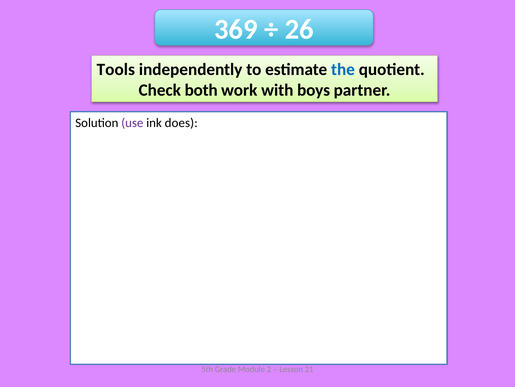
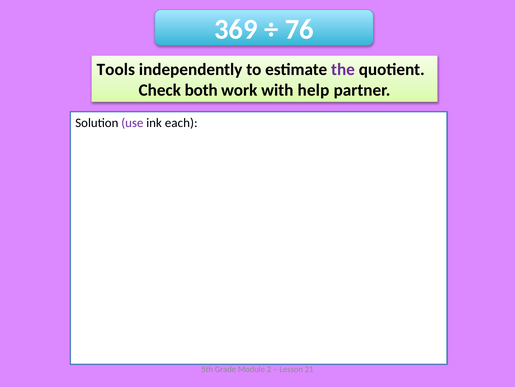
26: 26 -> 76 (299, 29)
the colour: blue -> purple (343, 69)
boys: boys -> help (313, 90)
does: does -> each (181, 123)
